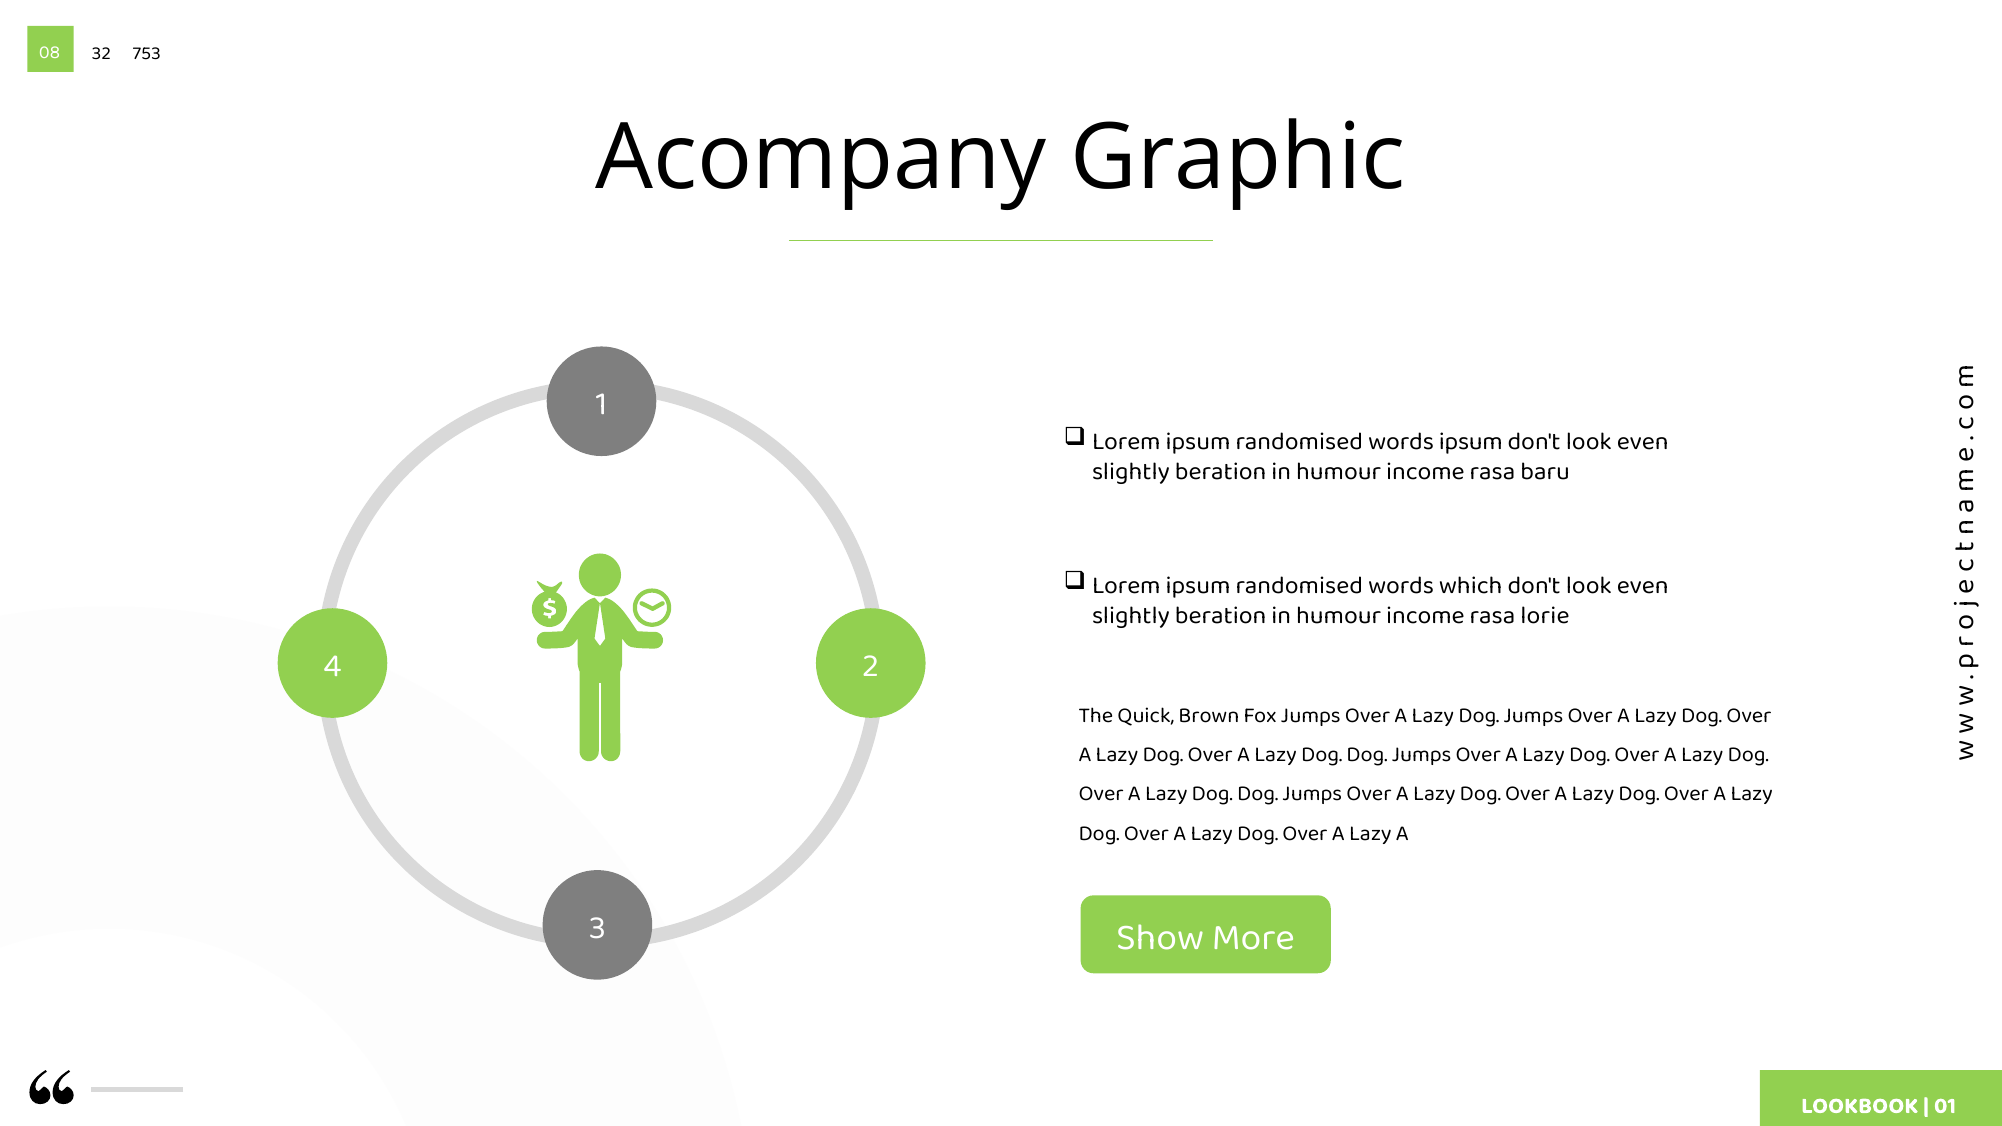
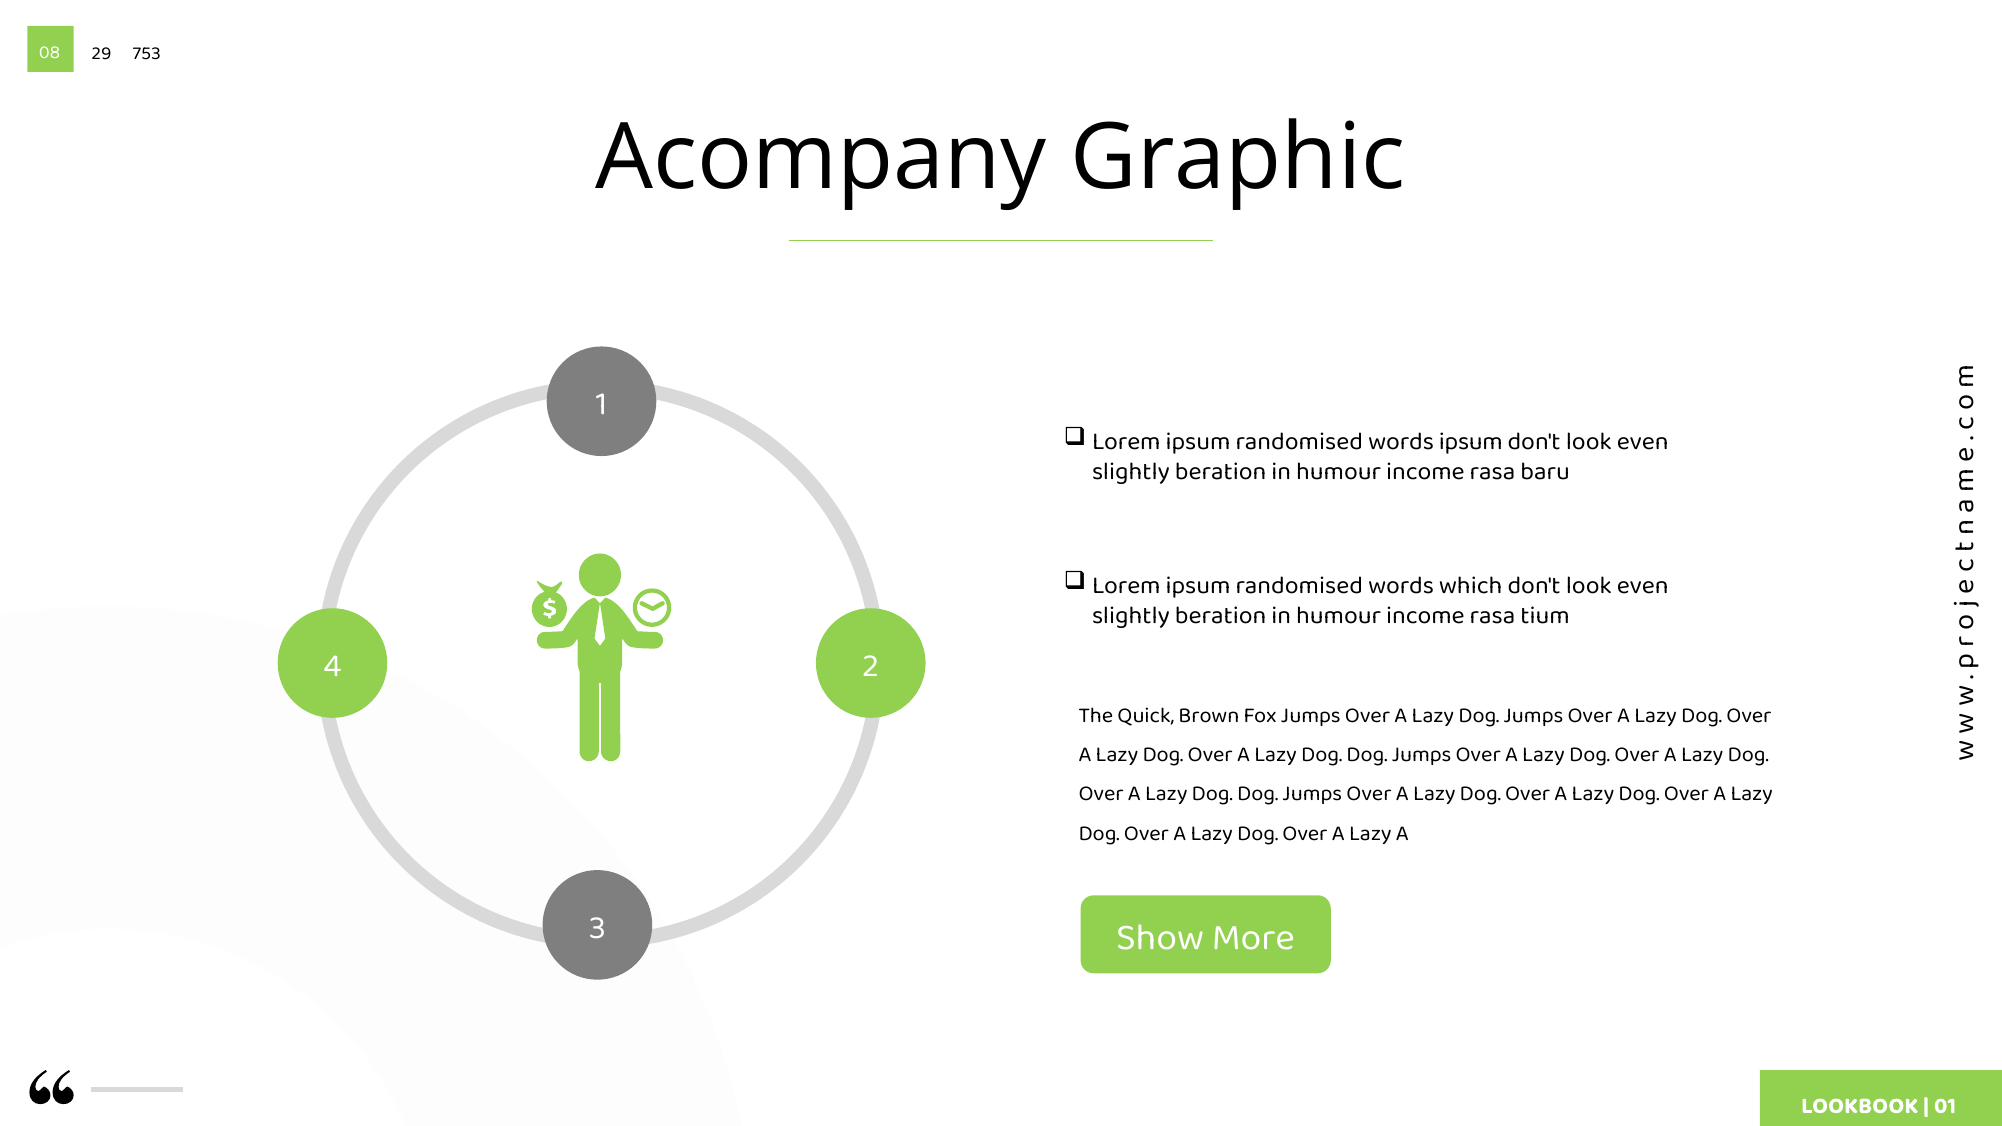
32: 32 -> 29 (102, 53)
lorie: lorie -> tium (1545, 615)
